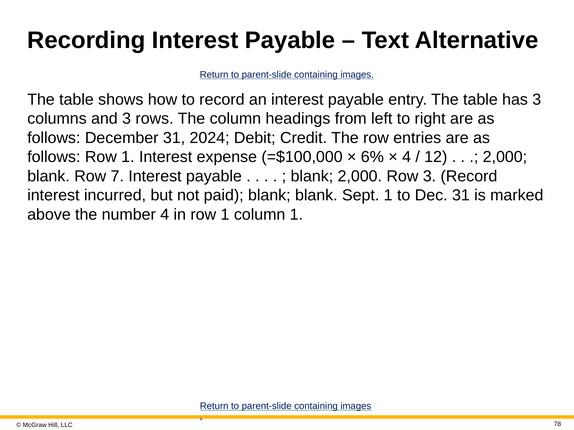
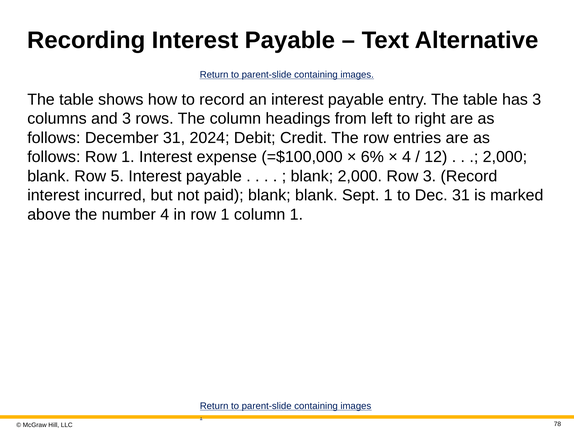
7: 7 -> 5 (117, 176)
